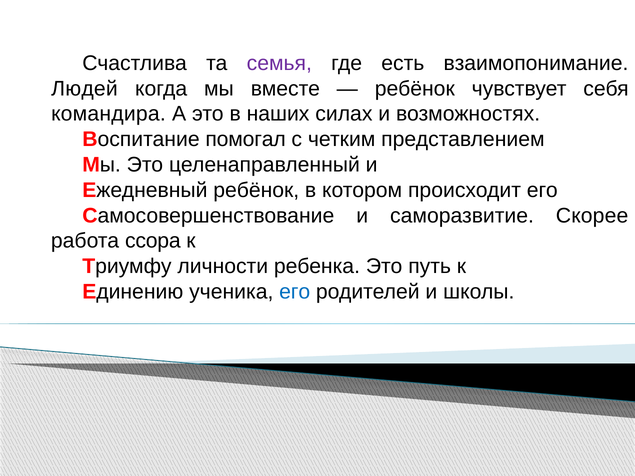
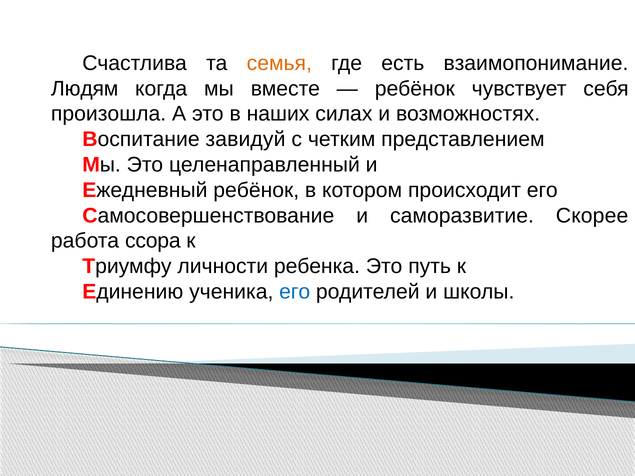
семья colour: purple -> orange (279, 63)
Людей: Людей -> Людям (85, 89)
командира: командира -> произошла (109, 114)
помогал: помогал -> завидуй (245, 139)
